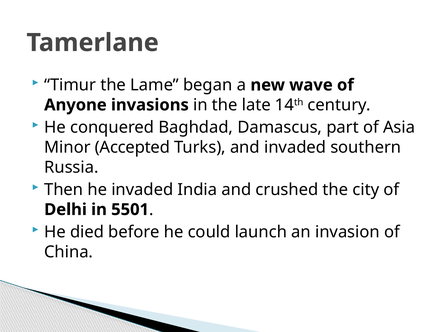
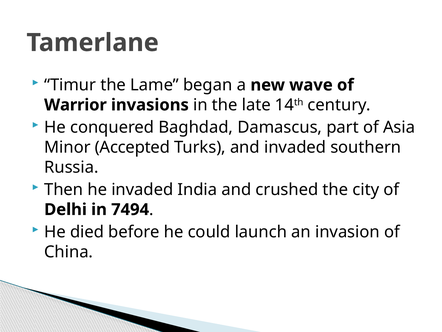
Anyone: Anyone -> Warrior (75, 105)
5501: 5501 -> 7494 (130, 209)
